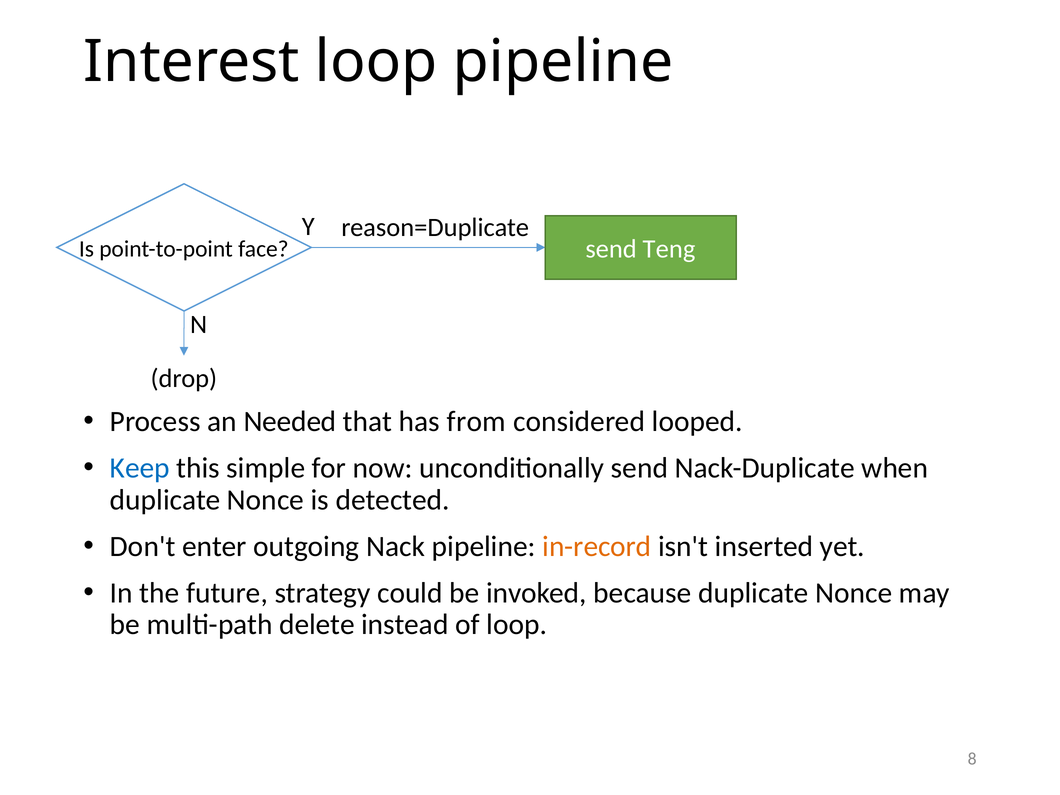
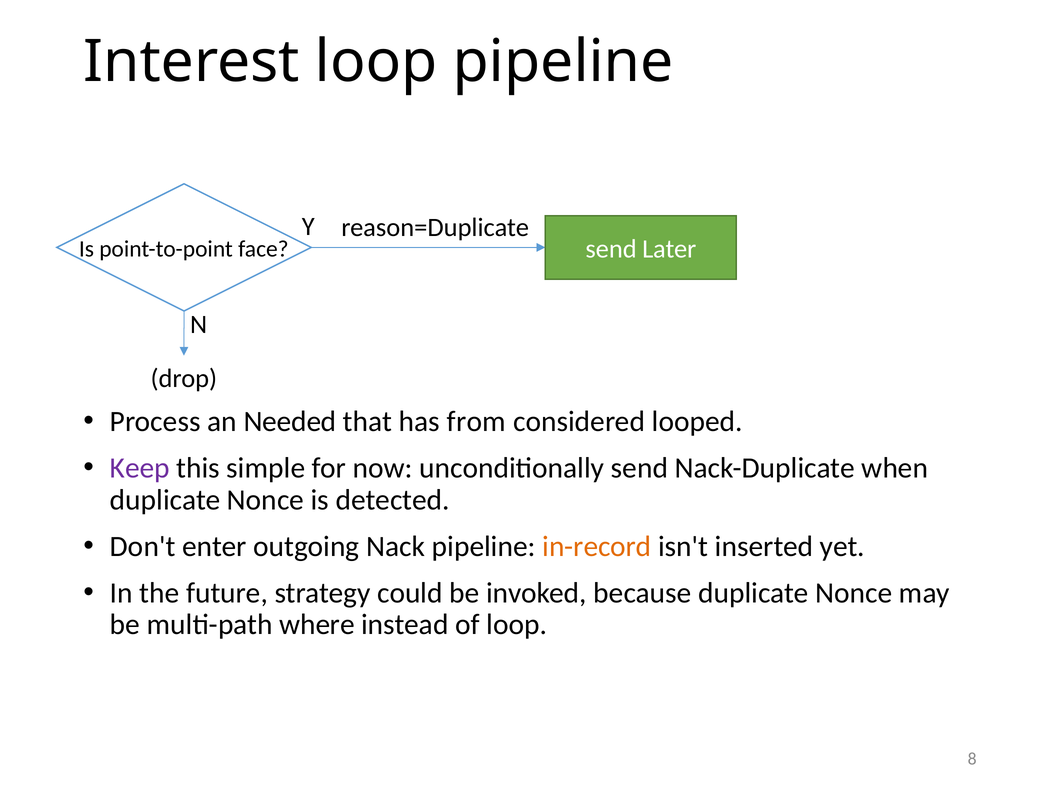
Teng: Teng -> Later (669, 249)
Keep colour: blue -> purple (140, 468)
delete: delete -> where (317, 625)
